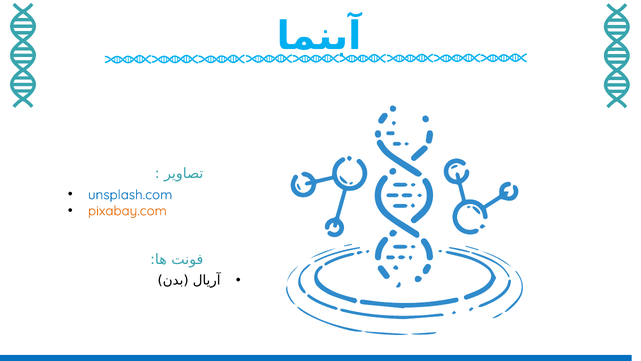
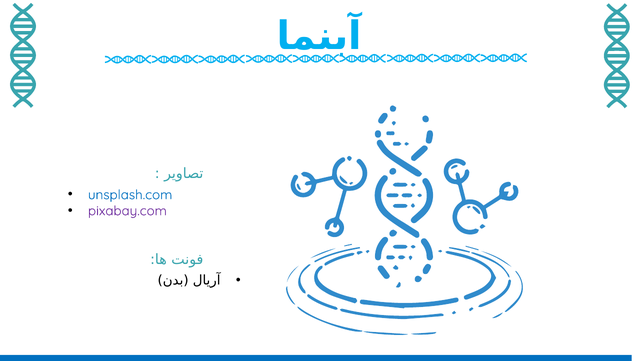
pixabay.com colour: orange -> purple (127, 211)
